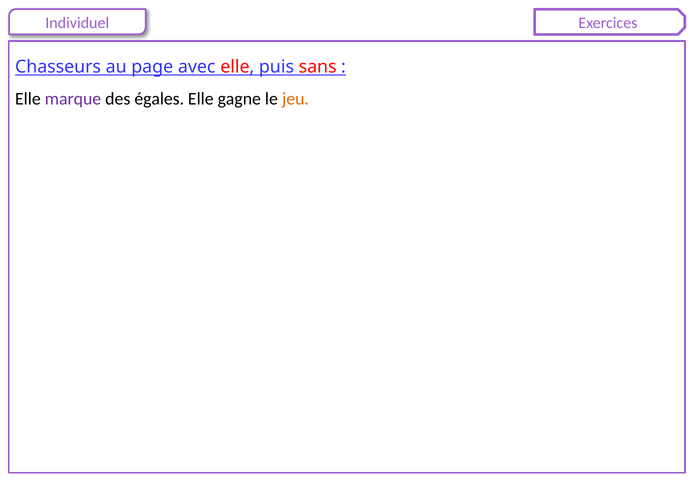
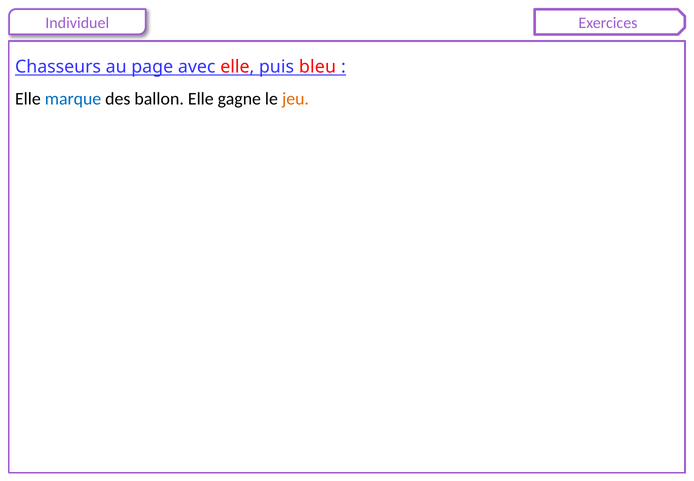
sans: sans -> bleu (318, 67)
marque colour: purple -> blue (73, 99)
égales: égales -> ballon (159, 99)
